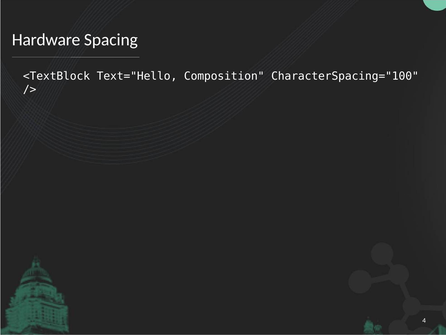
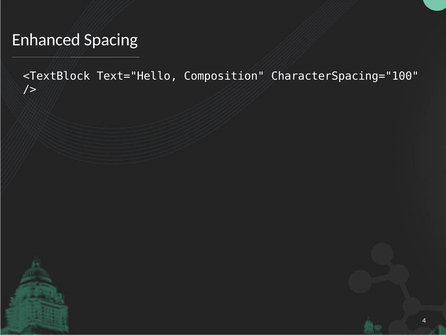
Hardware: Hardware -> Enhanced (46, 40)
